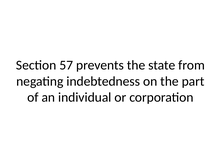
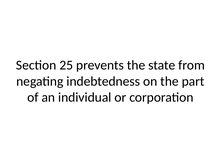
57: 57 -> 25 (66, 65)
